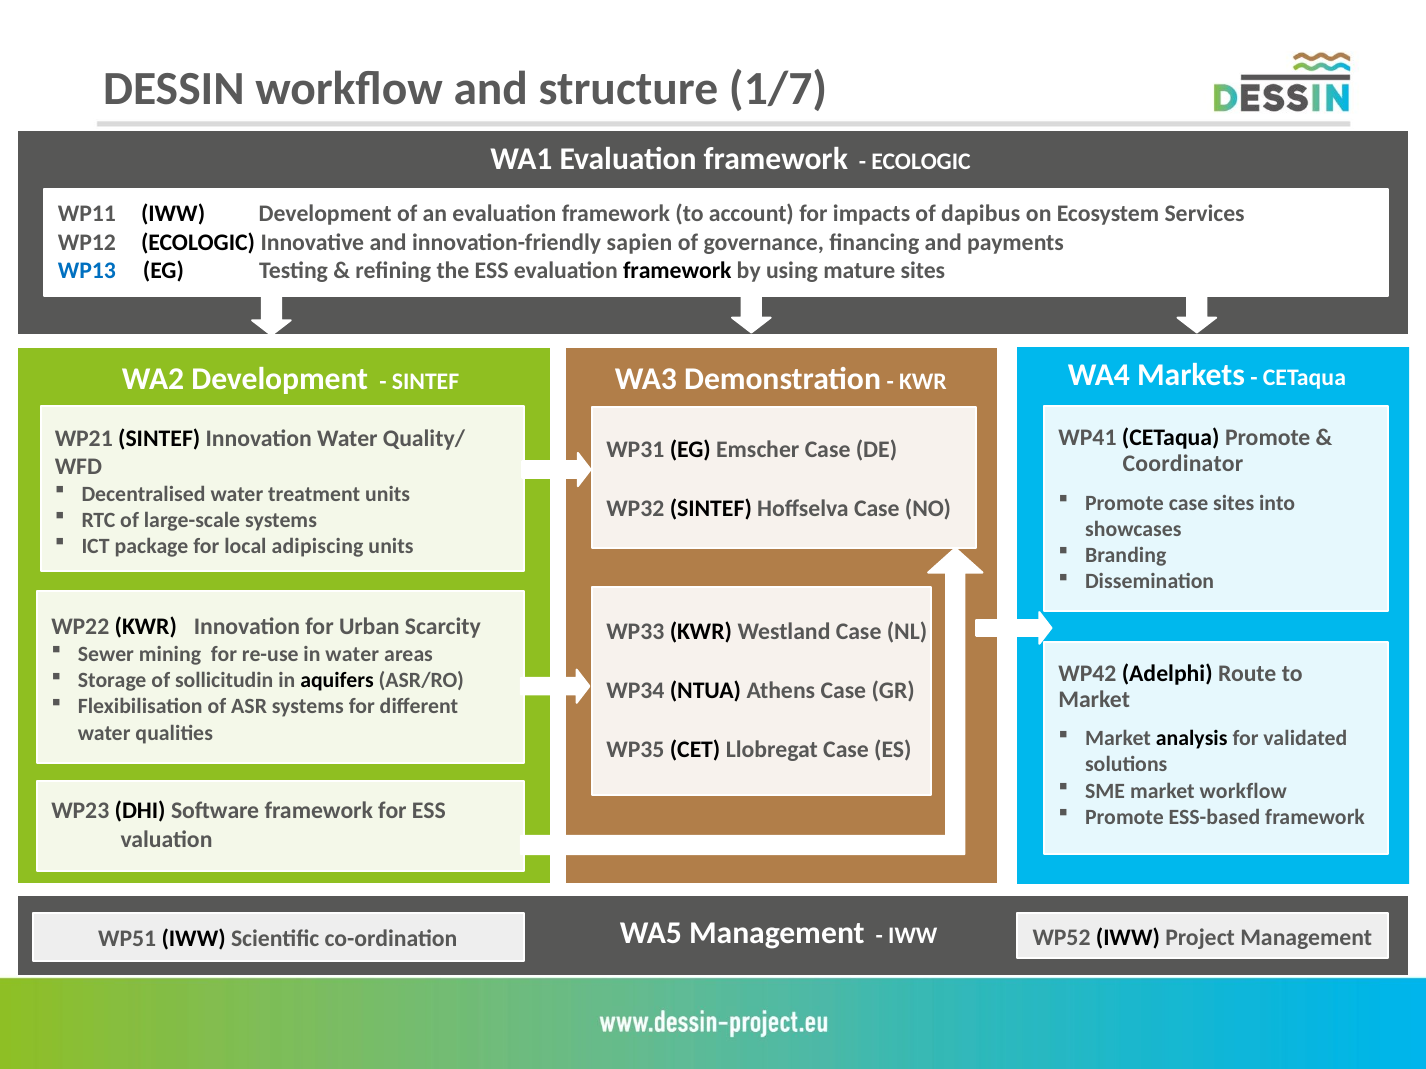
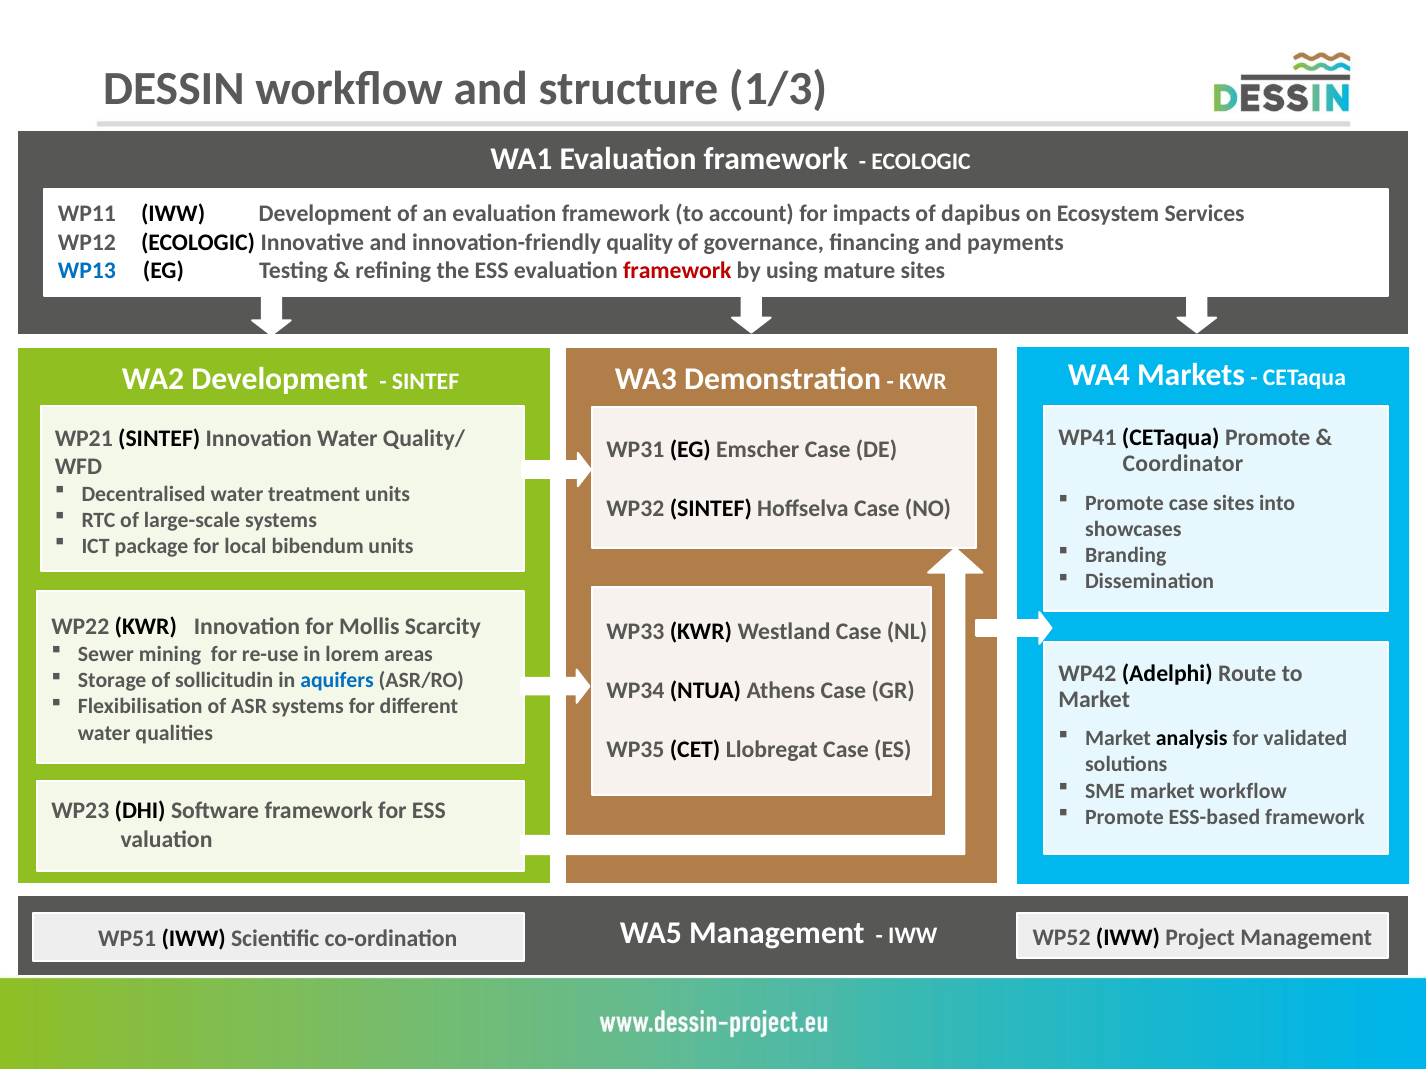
1/7: 1/7 -> 1/3 (778, 89)
sapien: sapien -> quality (640, 242)
framework colour: black -> red (677, 271)
adipiscing: adipiscing -> bibendum (318, 546)
Urban: Urban -> Mollis (369, 627)
in water: water -> lorem (352, 655)
aquifers colour: black -> blue (337, 681)
